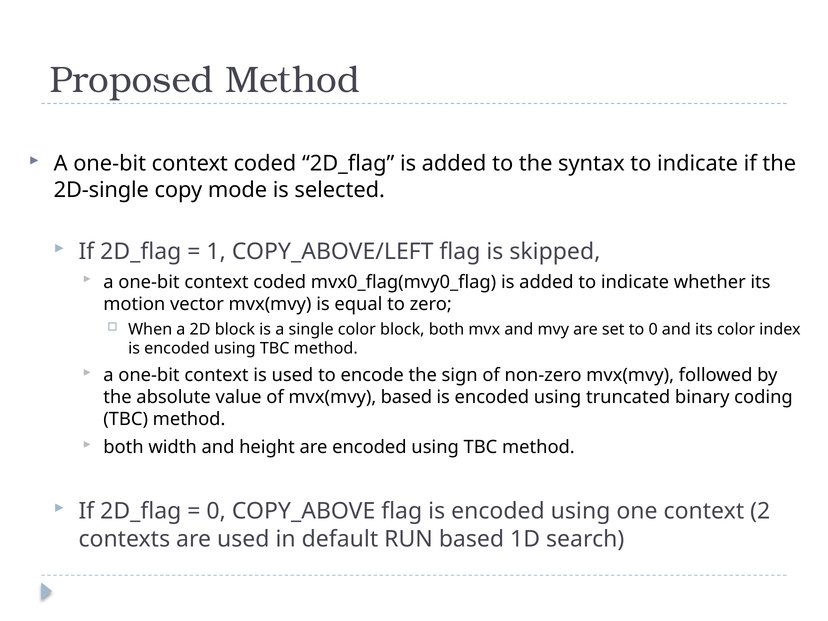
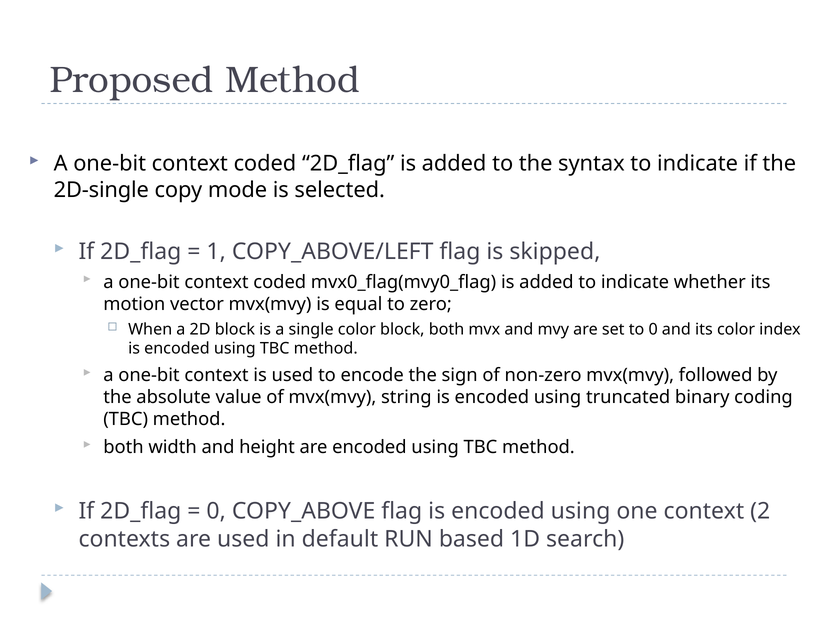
mvx(mvy based: based -> string (406, 397)
